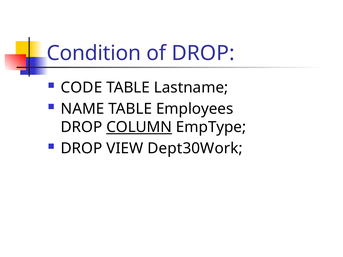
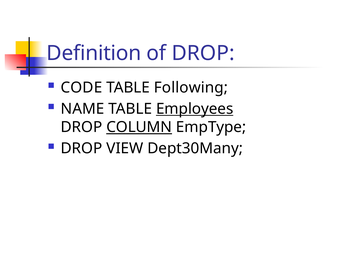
Condition: Condition -> Definition (94, 53)
Lastname: Lastname -> Following (191, 88)
Employees underline: none -> present (195, 109)
Dept30Work: Dept30Work -> Dept30Many (195, 149)
